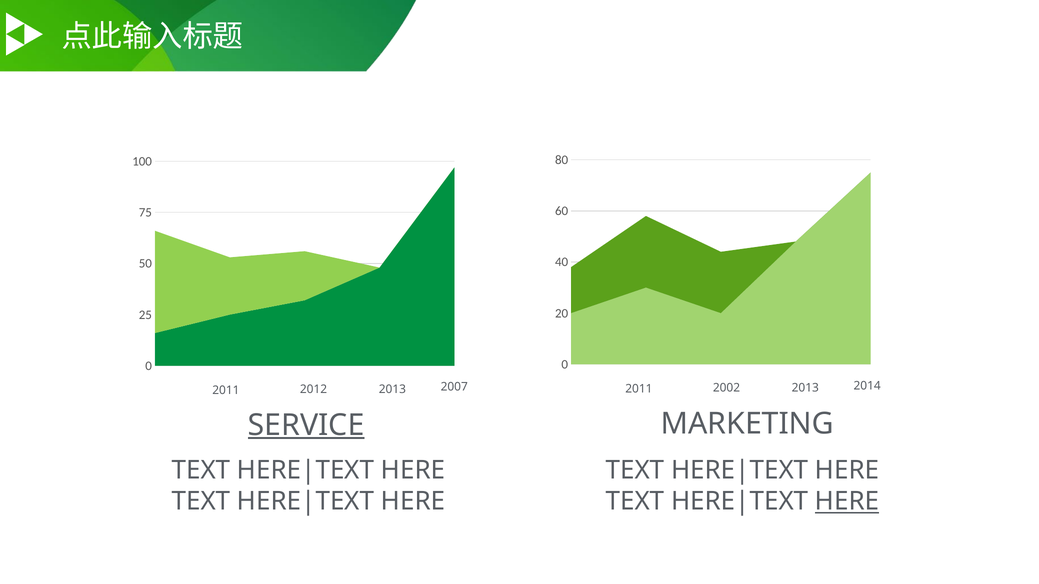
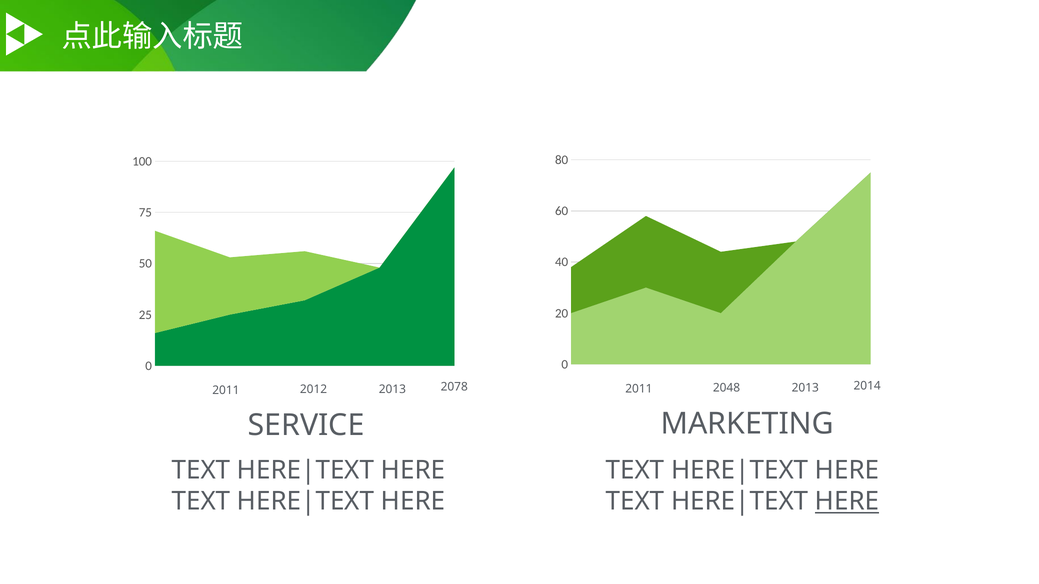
2007: 2007 -> 2078 (454, 387)
2002: 2002 -> 2048 (726, 388)
SERVICE underline: present -> none (306, 425)
